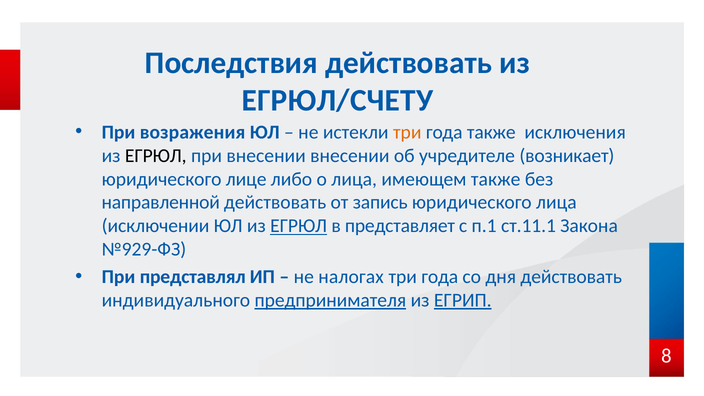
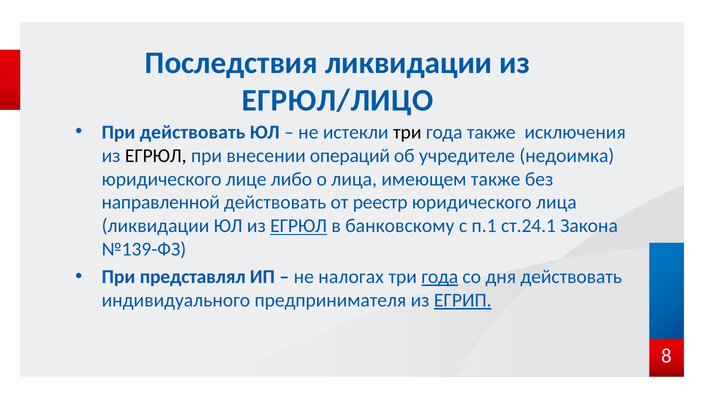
Последствия действовать: действовать -> ликвидации (409, 63)
ЕГРЮЛ/СЧЕТУ: ЕГРЮЛ/СЧЕТУ -> ЕГРЮЛ/ЛИЦО (337, 100)
При возражения: возражения -> действовать (193, 132)
три colour: orange -> black (407, 132)
внесении внесении: внесении -> операций (350, 156)
возникает: возникает -> недоимка (567, 156)
запись: запись -> реестр (380, 203)
исключении: исключении -> ликвидации (155, 226)
представляет: представляет -> банковскому (400, 226)
ст.11.1: ст.11.1 -> ст.24.1 (528, 226)
№929-ФЗ: №929-ФЗ -> №139-ФЗ (144, 249)
года underline: none -> present (440, 277)
предпринимателя underline: present -> none (330, 300)
